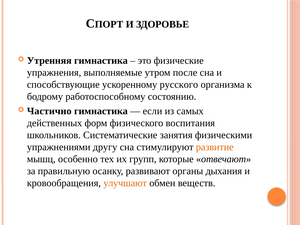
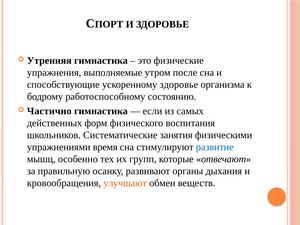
ускоренному русского: русского -> здоровье (179, 85)
другу: другу -> время (105, 147)
развитие colour: orange -> blue (215, 147)
